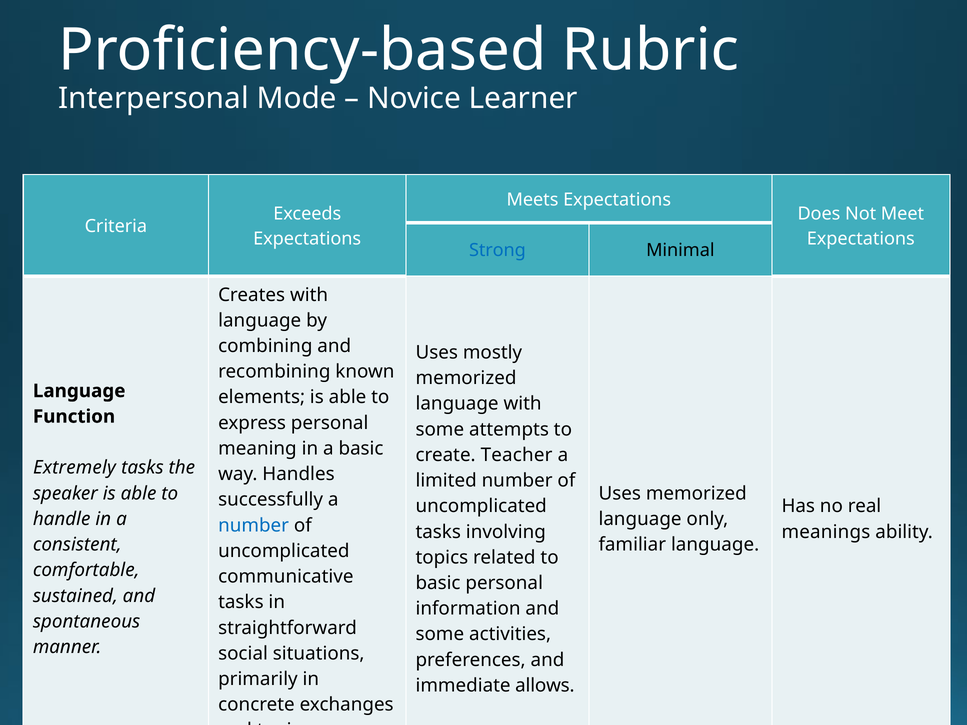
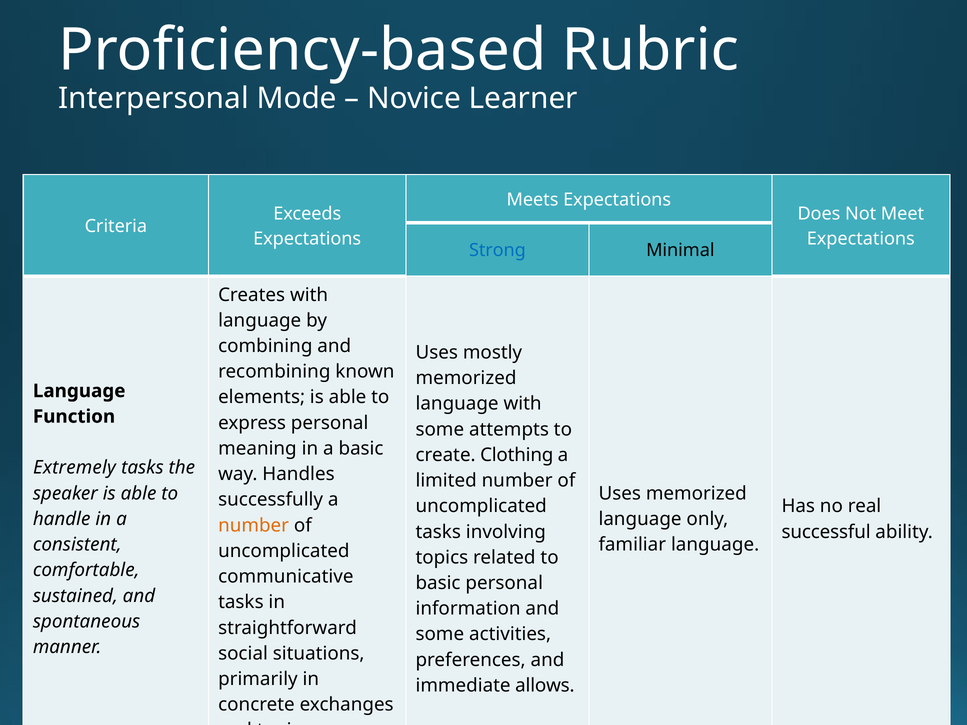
Teacher: Teacher -> Clothing (517, 455)
number colour: blue -> orange (254, 526)
meanings: meanings -> successful (826, 532)
